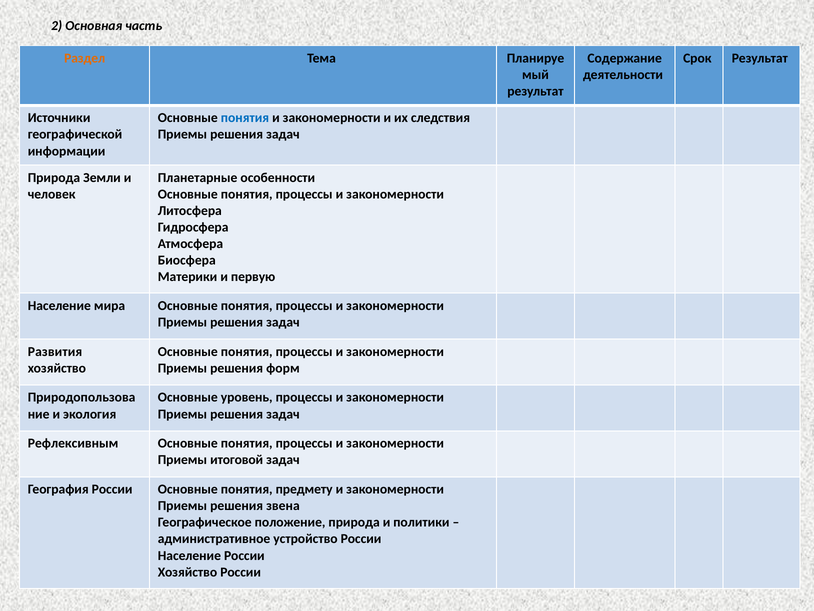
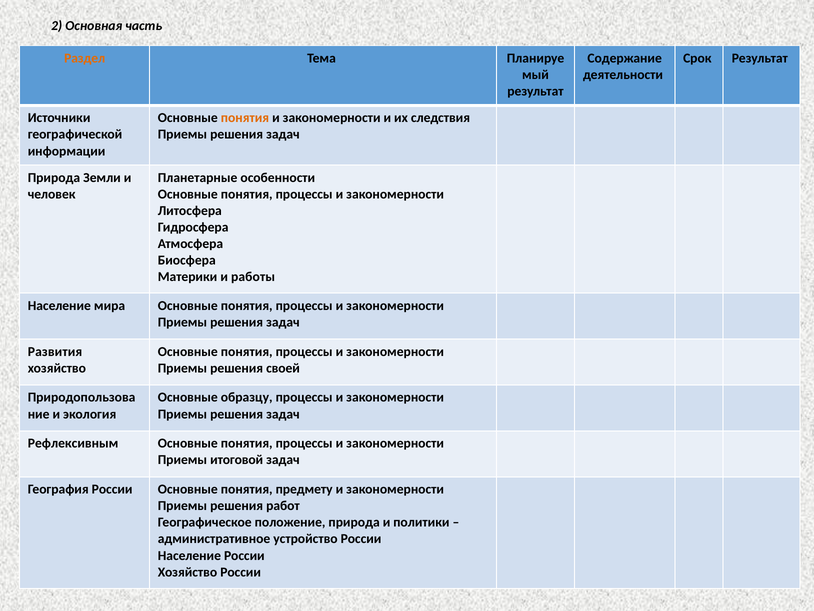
понятия colour: blue -> orange (245, 118)
первую: первую -> работы (253, 277)
форм: форм -> своей (283, 368)
уровень: уровень -> образцу (247, 397)
звена: звена -> работ (283, 505)
